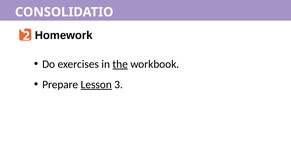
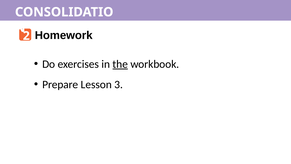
Lesson underline: present -> none (96, 84)
